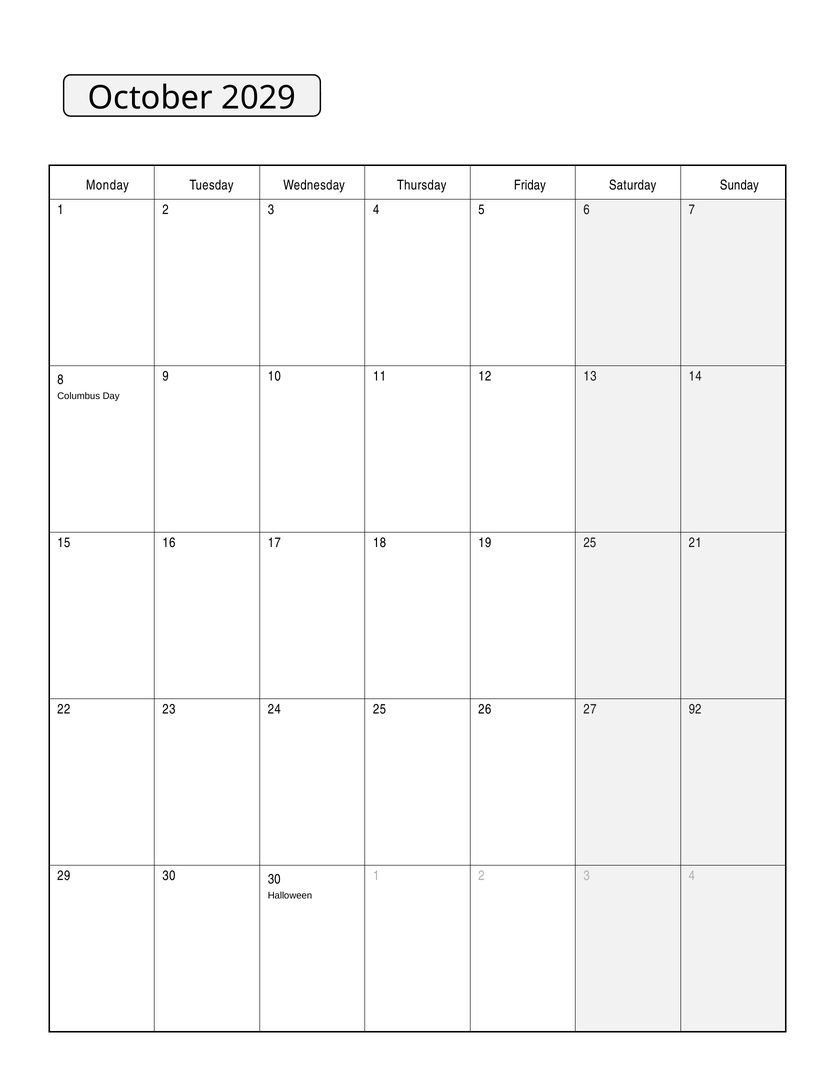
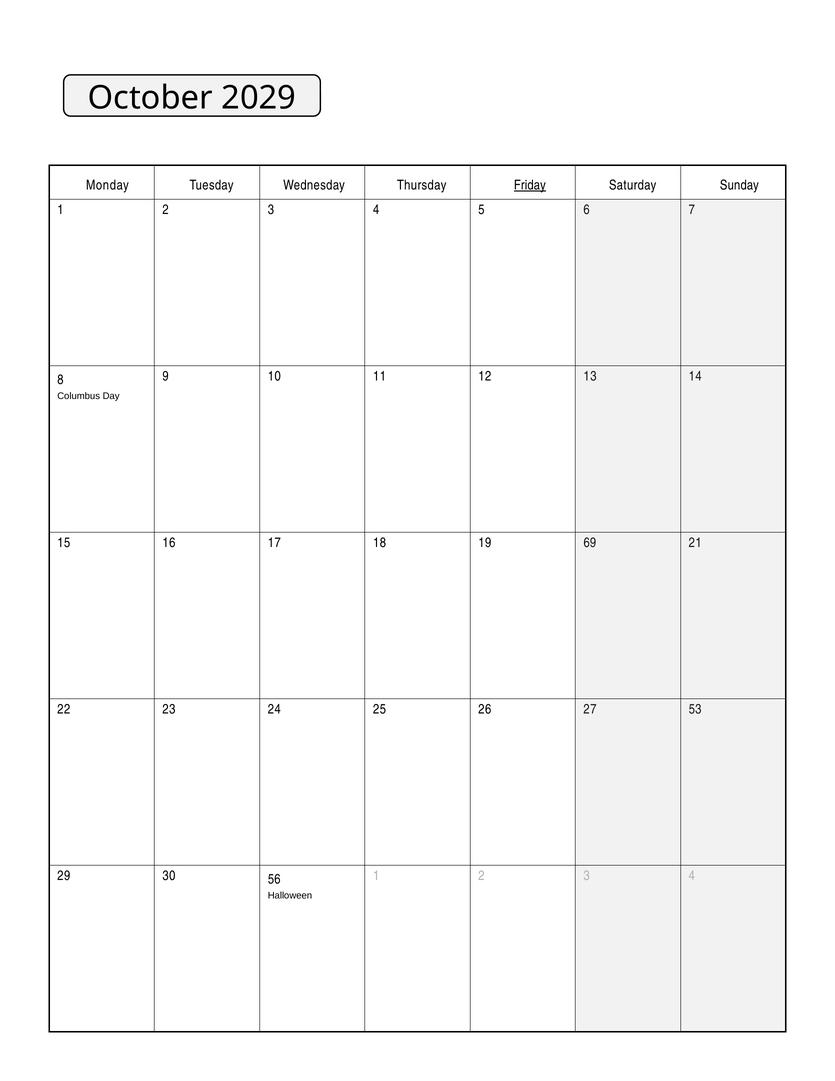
Friday underline: none -> present (530, 185)
19 25: 25 -> 69 (590, 543)
92: 92 -> 53 (695, 709)
30 30: 30 -> 56 (274, 879)
